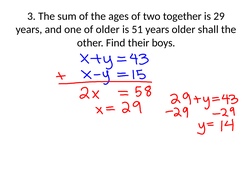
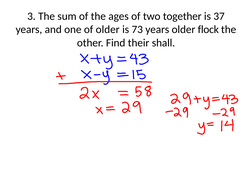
29: 29 -> 37 (219, 16)
51: 51 -> 73 (137, 30)
shall: shall -> flock (208, 30)
boys: boys -> shall (163, 43)
